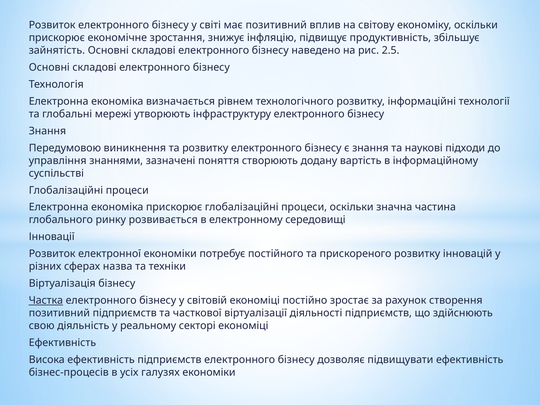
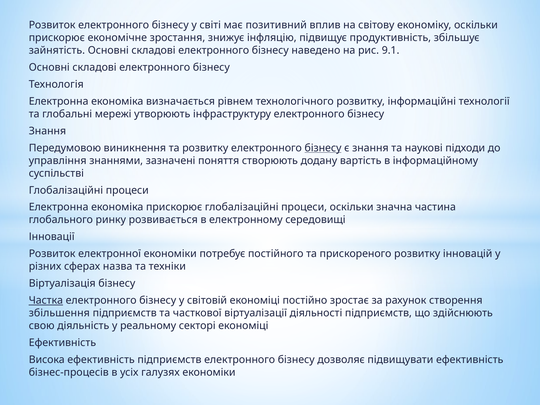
2.5: 2.5 -> 9.1 (391, 50)
бізнесу underline: none -> present (323, 148)
позитивний: позитивний -> збільшення (59, 313)
